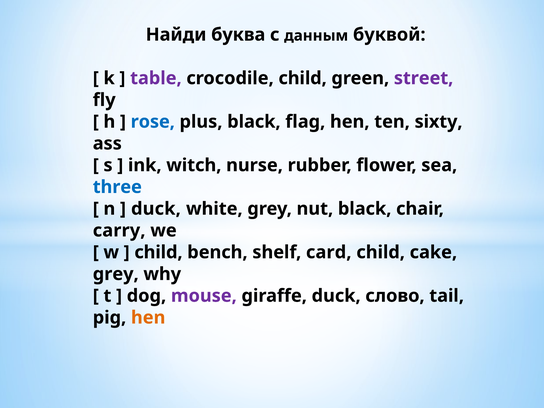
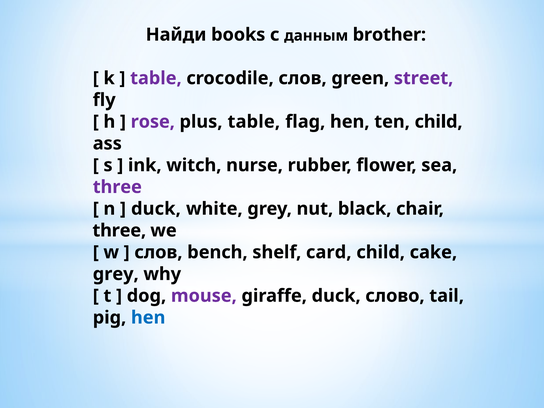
буква: буква -> books (238, 35)
буквой: буквой -> brother (389, 35)
crocodile child: child -> слов (303, 78)
rose colour: blue -> purple (153, 122)
plus black: black -> table (254, 122)
ten sixty: sixty -> child (439, 122)
three colour: blue -> purple (117, 187)
carry: carry -> three (119, 231)
child: child -> слов (158, 252)
hen colour: orange -> blue (148, 318)
